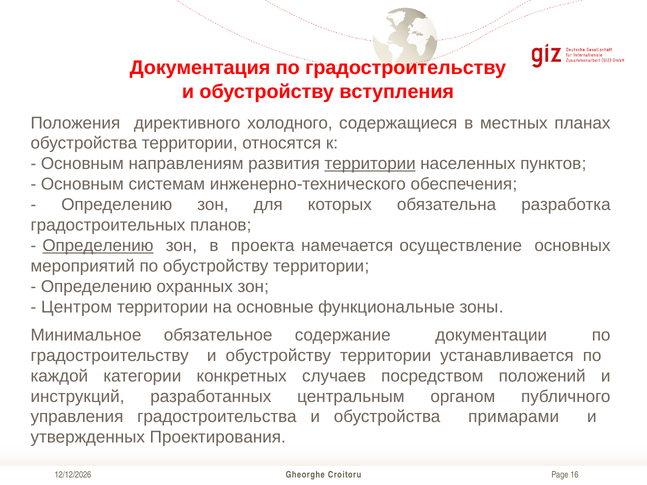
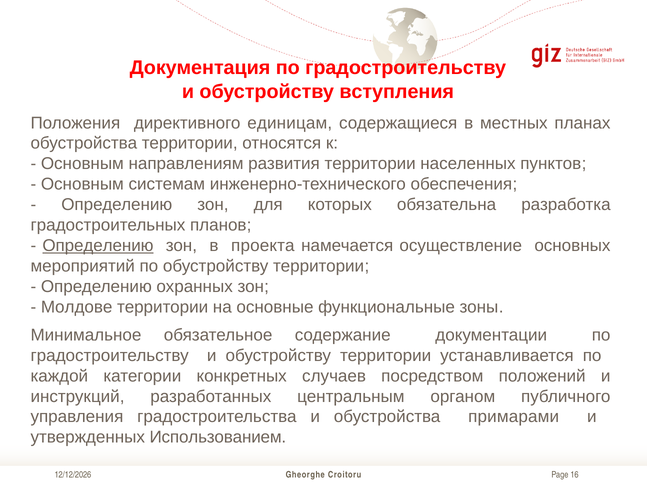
холодного: холодного -> единицам (290, 123)
территории underline: present -> none (370, 164)
Центром: Центром -> Молдове (77, 307)
Проектирования: Проектирования -> Использованием (218, 438)
